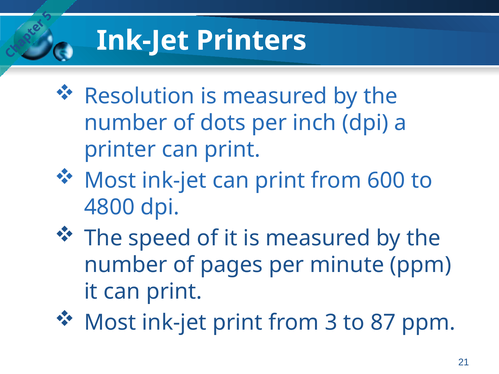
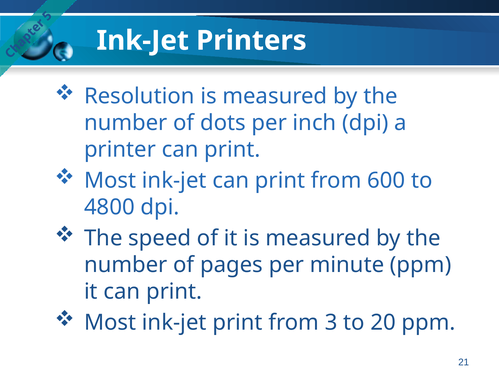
87: 87 -> 20 (383, 323)
